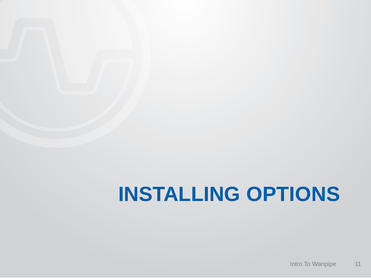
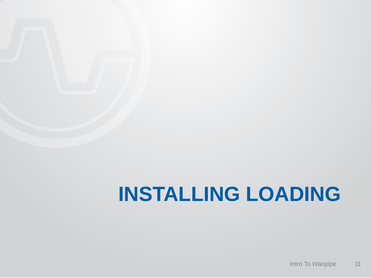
OPTIONS: OPTIONS -> LOADING (293, 194)
